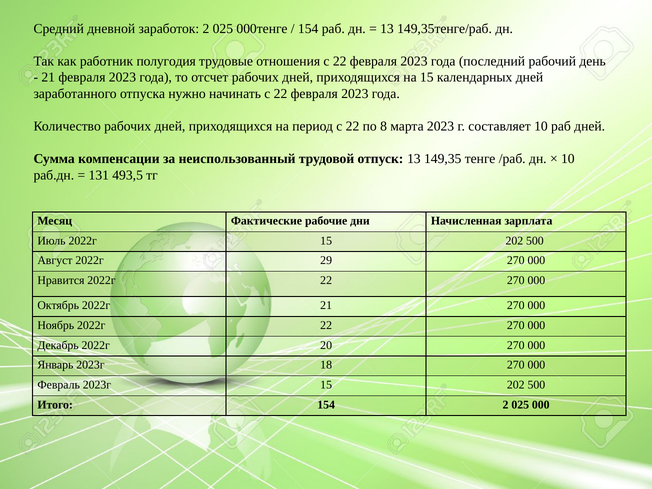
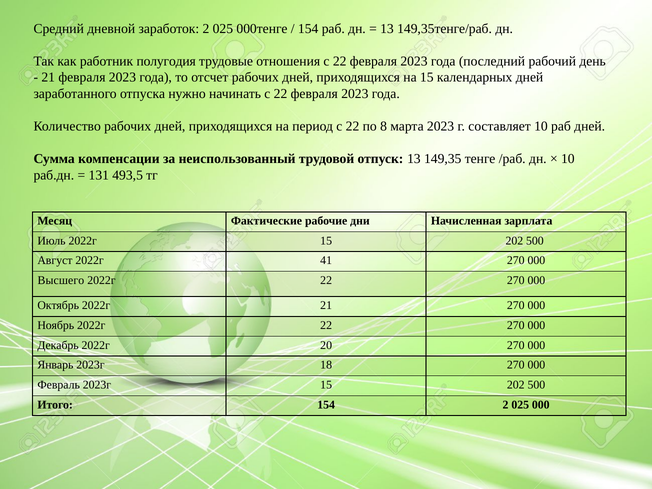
29: 29 -> 41 (326, 261)
Нравится: Нравится -> Высшего (61, 280)
